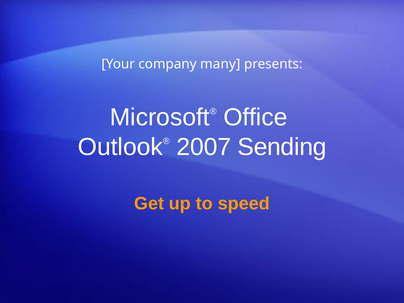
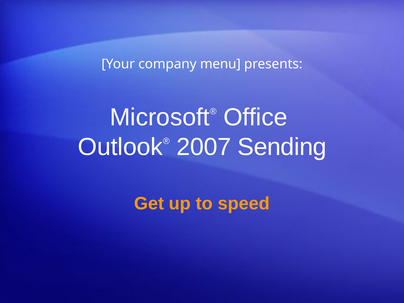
many: many -> menu (220, 64)
